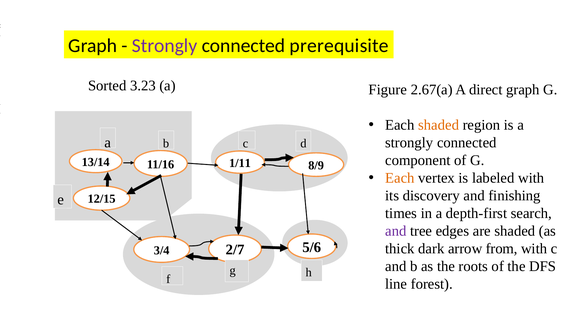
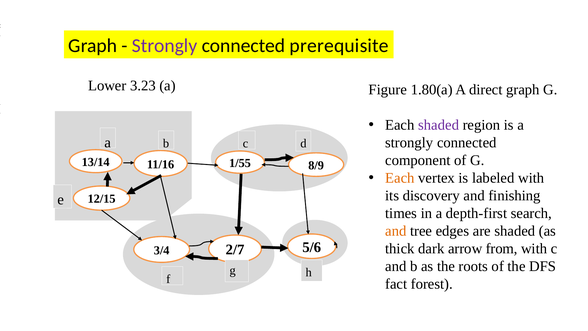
Sorted: Sorted -> Lower (107, 86)
2.67(a: 2.67(a -> 1.80(a (432, 90)
shaded colour: orange -> purple (439, 125)
1/11: 1/11 -> 1/55 (240, 163)
and colour: purple -> orange (396, 231)
line: line -> fact (396, 284)
